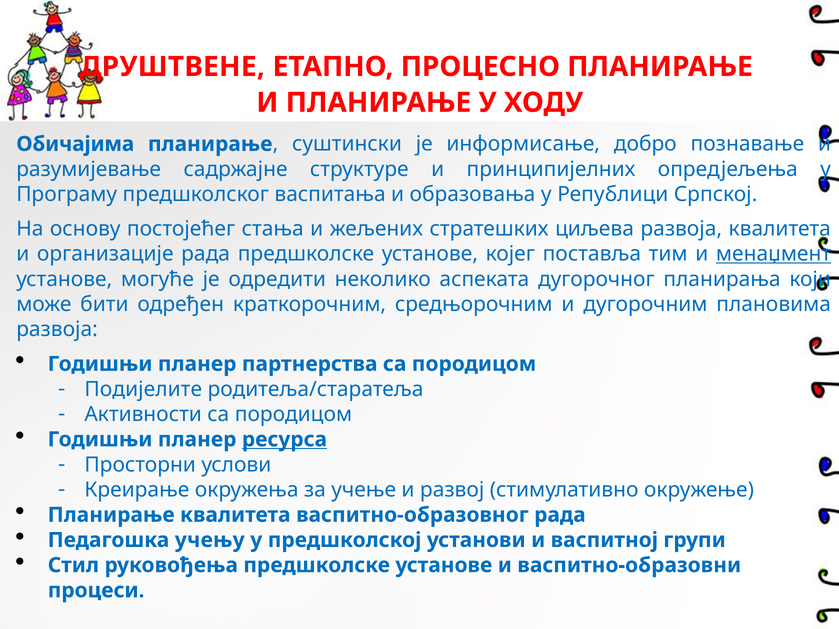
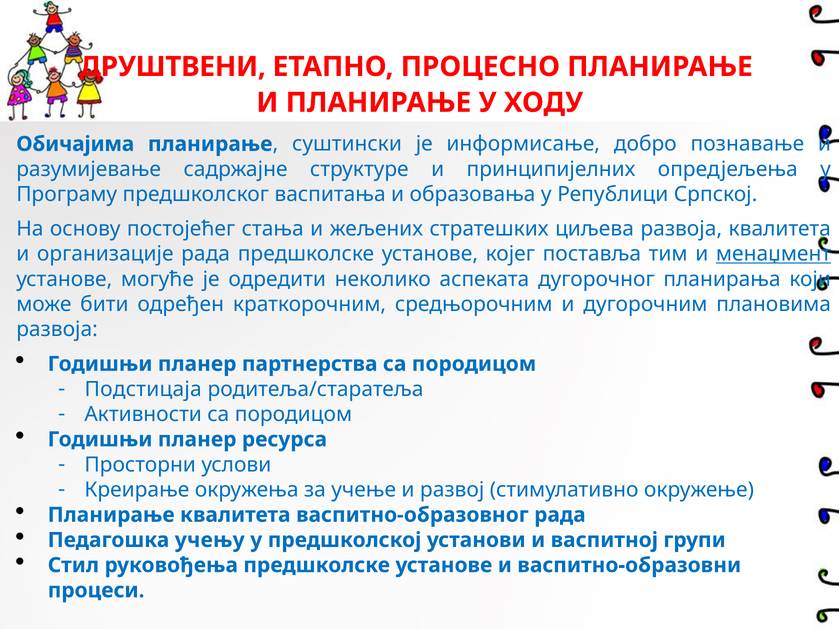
ДРУШТВЕНЕ: ДРУШТВЕНЕ -> ДРУШТВЕНИ (173, 67)
Подијелите: Подијелите -> Подстицаја (143, 389)
ресурса underline: present -> none (284, 440)
